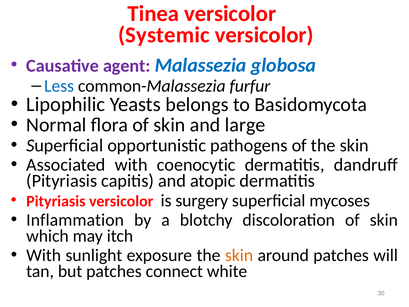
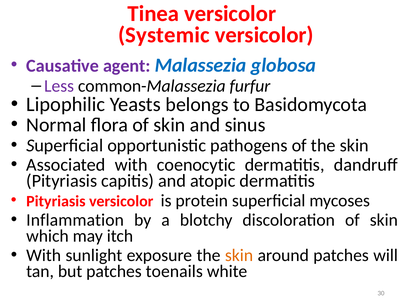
Less colour: blue -> purple (59, 86)
large: large -> sinus (245, 125)
surgery: surgery -> protein (202, 200)
connect: connect -> toenails (174, 271)
